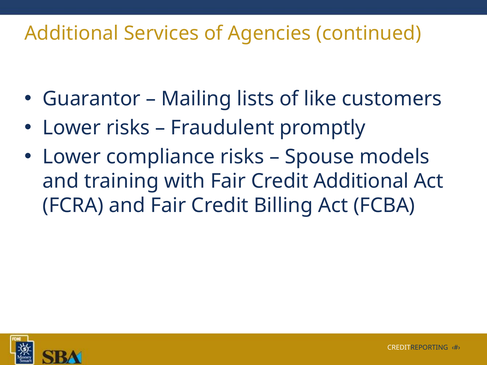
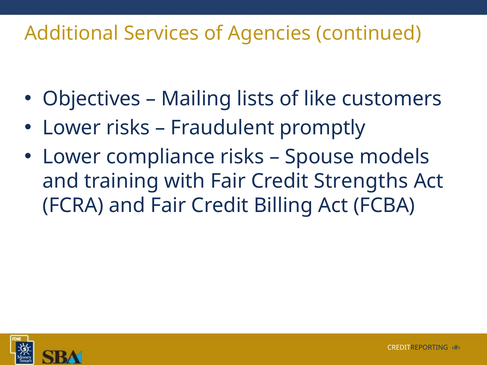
Guarantor: Guarantor -> Objectives (92, 99)
Credit Additional: Additional -> Strengths (361, 181)
